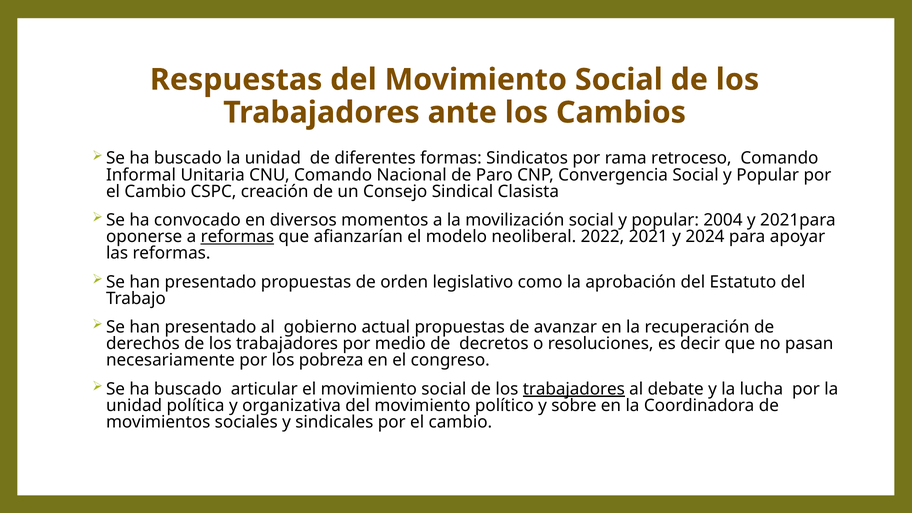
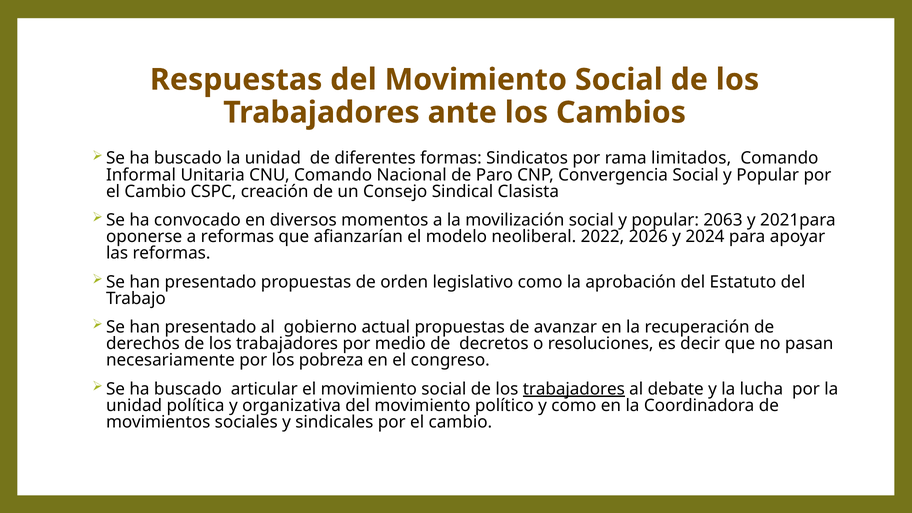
retroceso: retroceso -> limitados (691, 158)
2004: 2004 -> 2063 (723, 220)
reformas underline: present -> none (237, 237)
2021: 2021 -> 2026 (648, 237)
y sobre: sobre -> como (574, 406)
